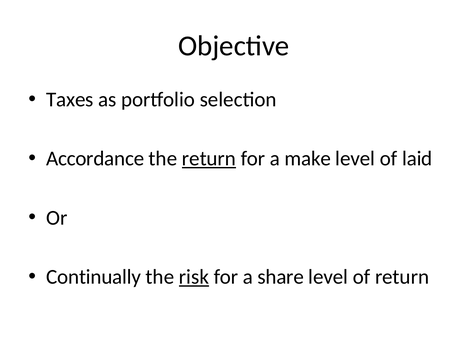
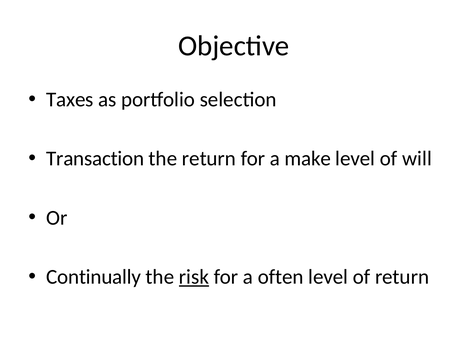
Accordance: Accordance -> Transaction (95, 158)
return underline: present -> none (209, 158)
laid: laid -> will (417, 158)
share: share -> often (281, 276)
